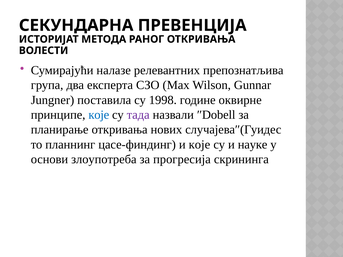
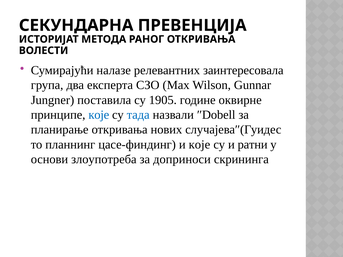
препознатљива: препознатљива -> заинтересовала (243, 70)
1998: 1998 -> 1905 (163, 100)
тада colour: purple -> blue (138, 115)
науке: науке -> ратни (253, 145)
прогресија: прогресија -> доприноси (182, 159)
